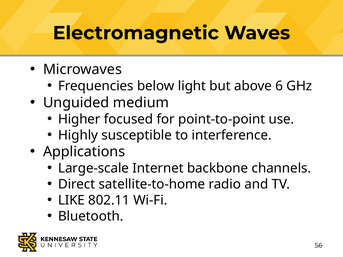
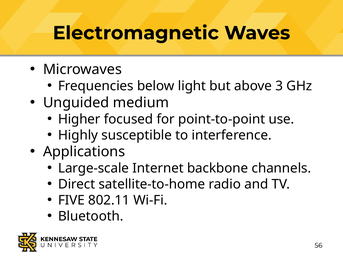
6: 6 -> 3 (279, 86)
LIKE: LIKE -> FIVE (71, 200)
